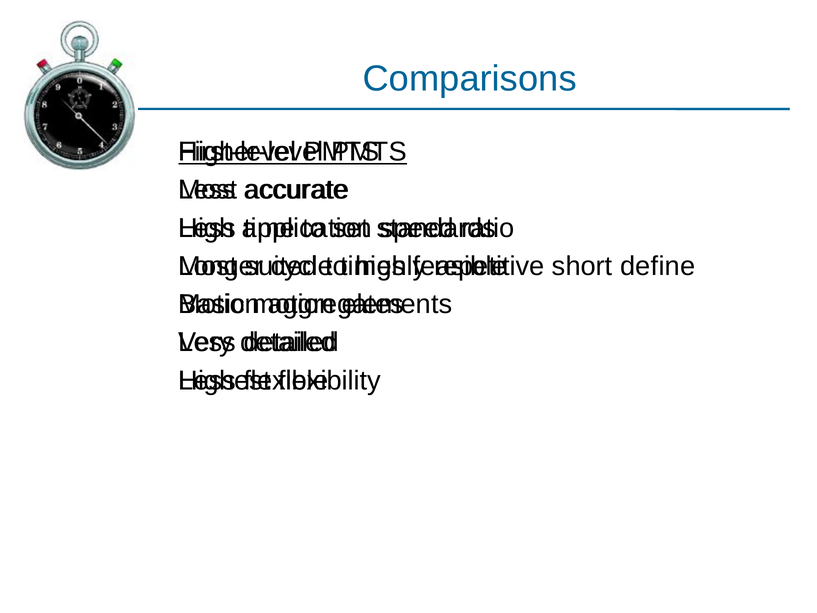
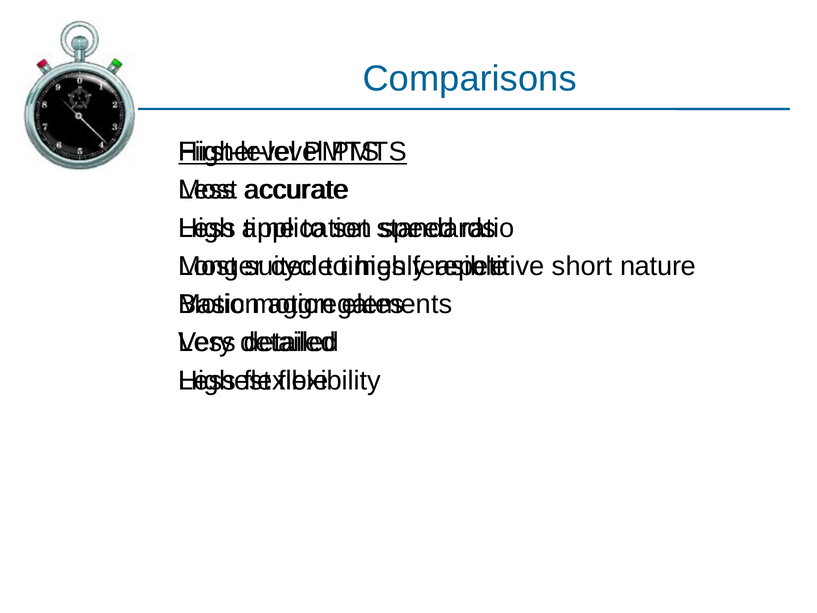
define: define -> nature (658, 266)
